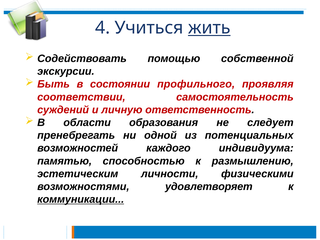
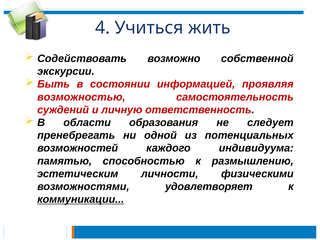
жить underline: present -> none (209, 28)
помощью: помощью -> возможно (174, 59)
профильного: профильного -> информацией (196, 84)
соответствии: соответствии -> возможностью (81, 97)
